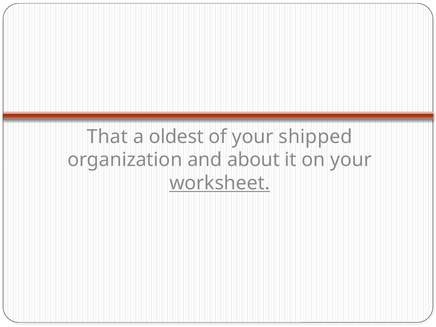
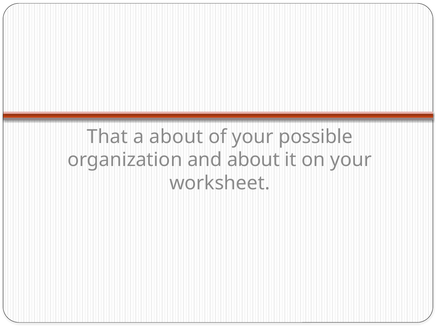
a oldest: oldest -> about (176, 137)
shipped: shipped -> possible (316, 137)
worksheet underline: present -> none (220, 183)
